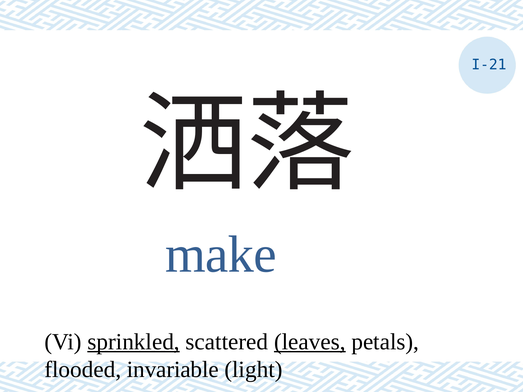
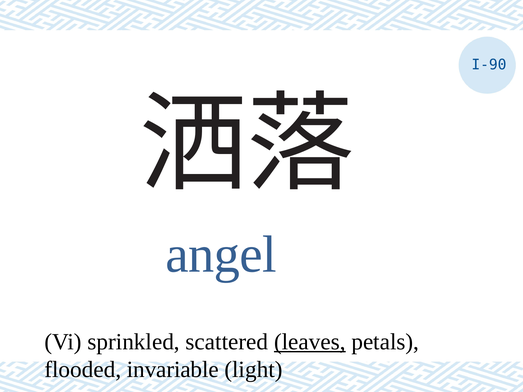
I-21: I-21 -> I-90 (489, 65)
make: make -> angel (221, 255)
sprinkled underline: present -> none (134, 342)
